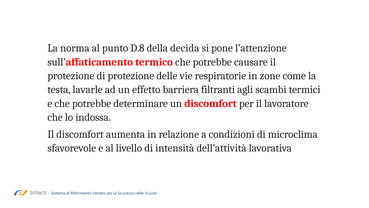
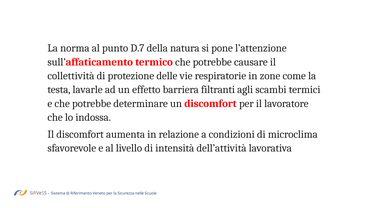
D.8: D.8 -> D.7 (137, 48)
decida: decida -> natura (185, 48)
protezione: protezione -> collettività (71, 76)
